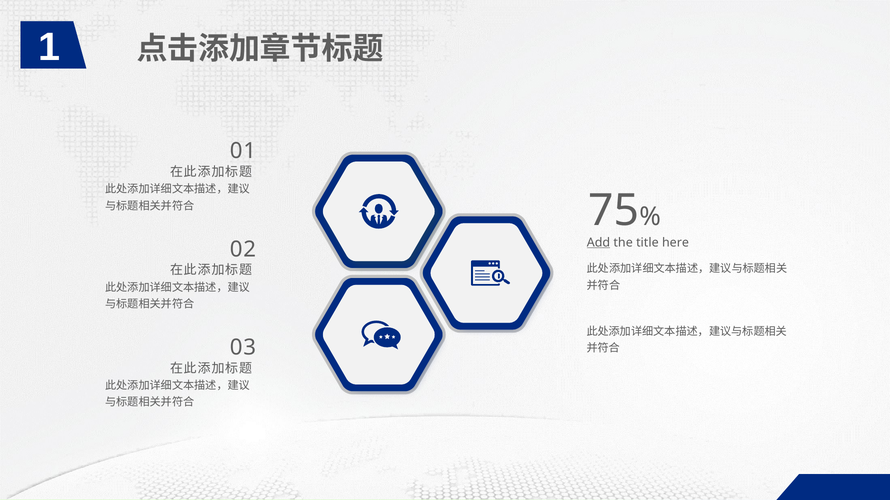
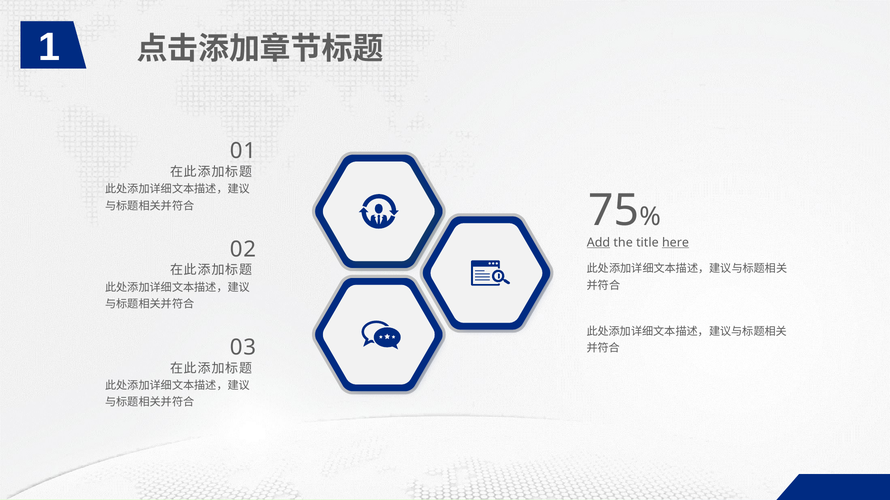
here underline: none -> present (675, 243)
